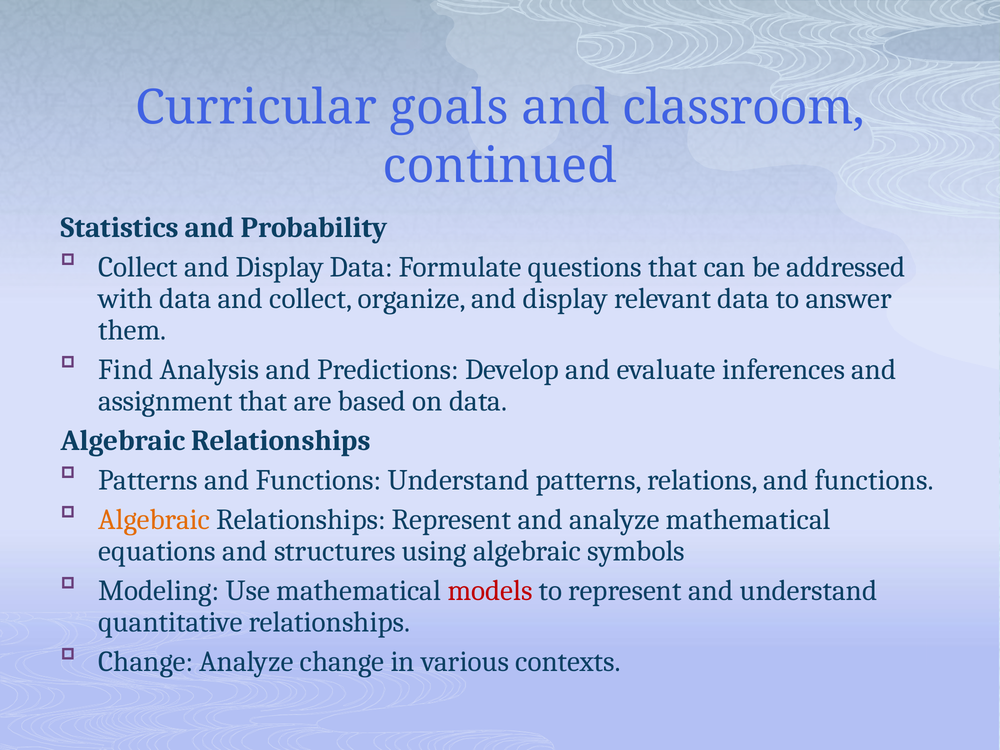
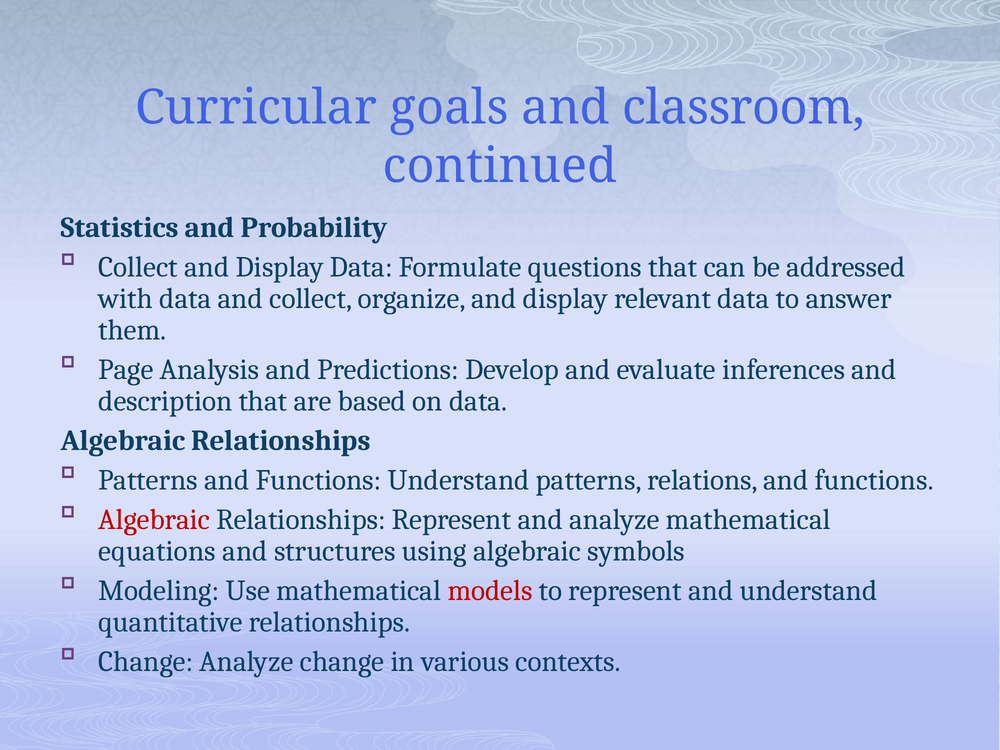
Find: Find -> Page (126, 370)
assignment: assignment -> description (165, 401)
Algebraic colour: orange -> red (154, 520)
